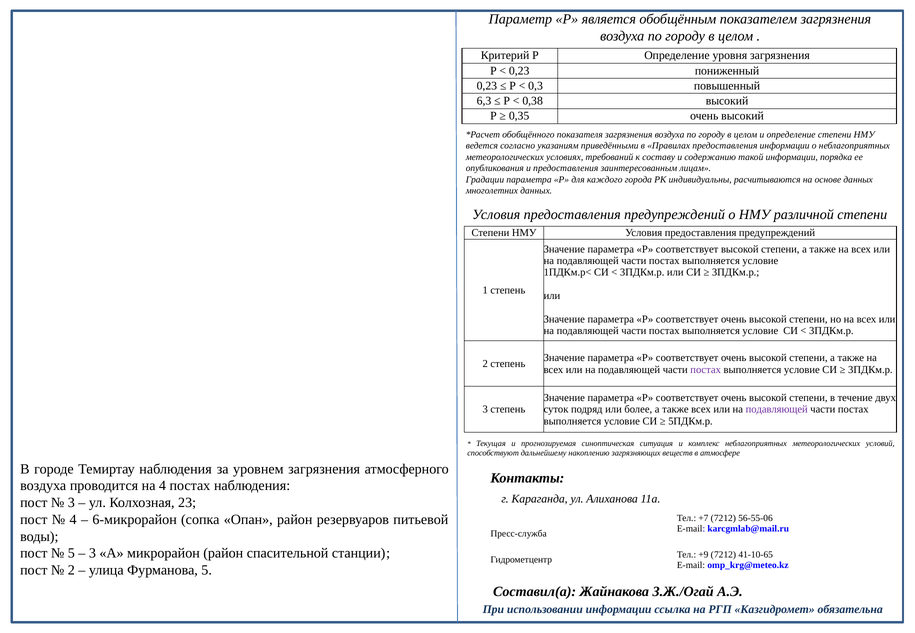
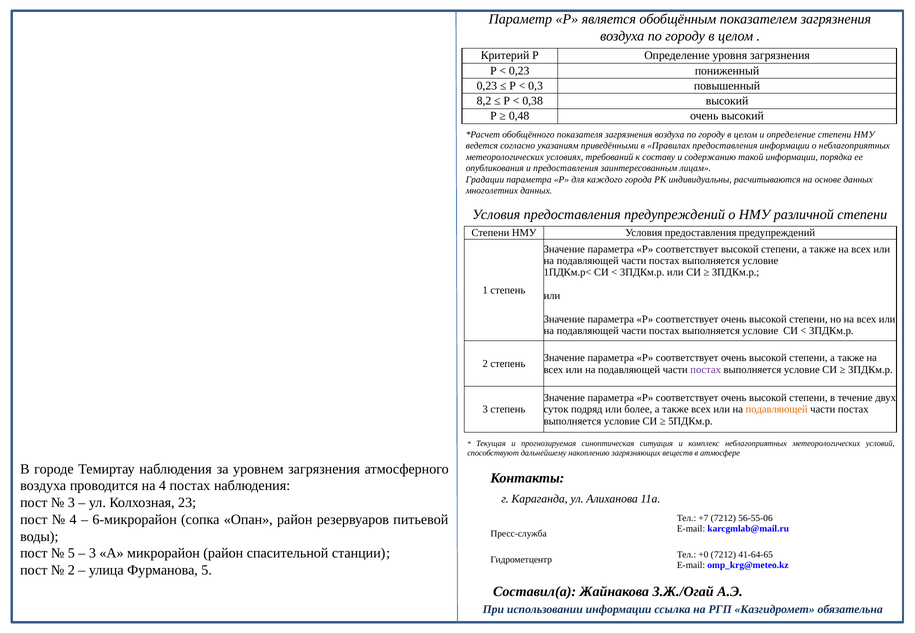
6,3: 6,3 -> 8,2 (484, 101)
0,35: 0,35 -> 0,48 (519, 116)
подавляющей colour: purple -> orange (777, 410)
+9: +9 -> +0 (703, 555)
41-10-65: 41-10-65 -> 41-64-65 (756, 555)
